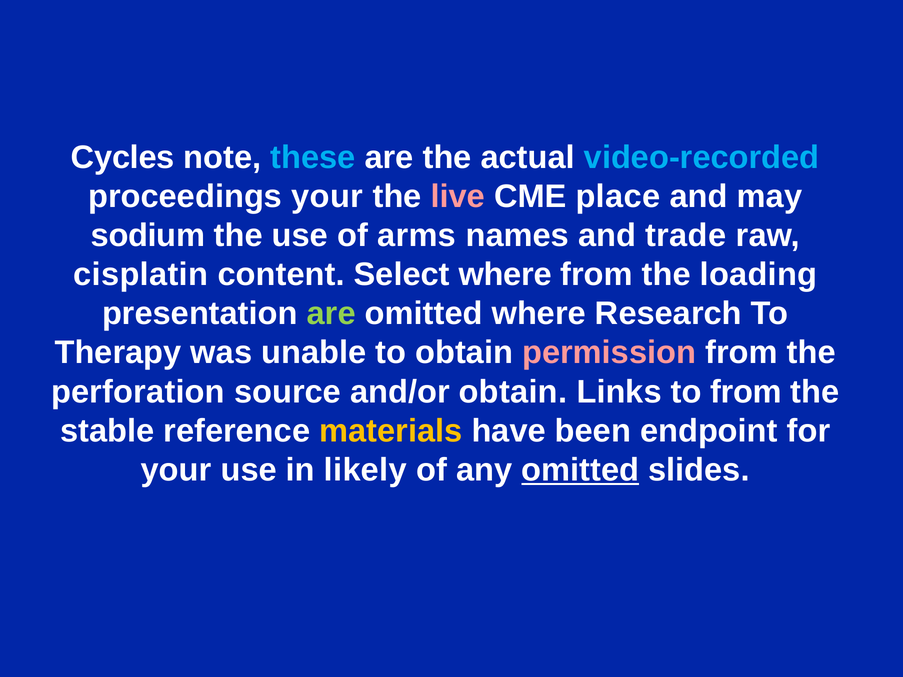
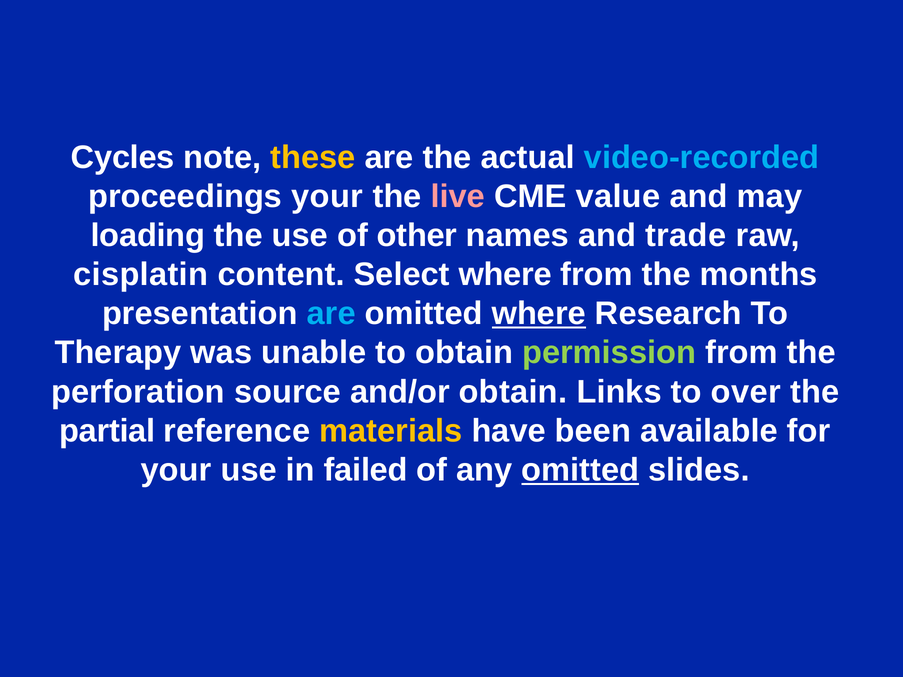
these colour: light blue -> yellow (313, 157)
place: place -> value (618, 196)
sodium: sodium -> loading (148, 236)
arms: arms -> other (417, 236)
loading: loading -> months (759, 275)
are colour: light green -> light blue (331, 314)
where underline: none -> present (539, 314)
permission colour: pink -> light green (609, 353)
to from: from -> over (746, 392)
stable: stable -> partial (107, 431)
endpoint: endpoint -> available (709, 431)
likely: likely -> failed (366, 470)
